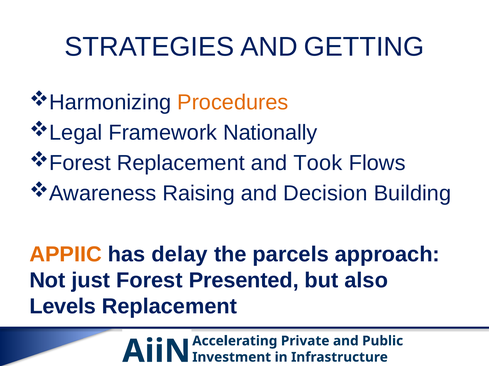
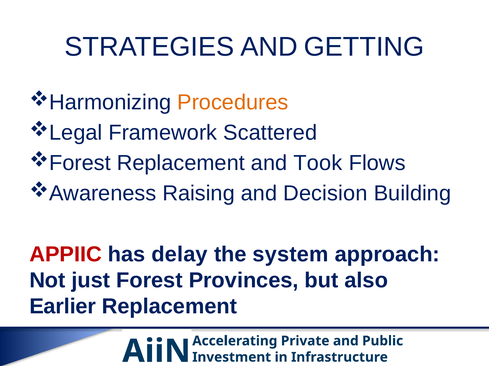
Nationally: Nationally -> Scattered (270, 133)
APPIIC colour: orange -> red (66, 255)
parcels: parcels -> system (291, 255)
Presented: Presented -> Provinces (244, 281)
Levels: Levels -> Earlier (63, 307)
